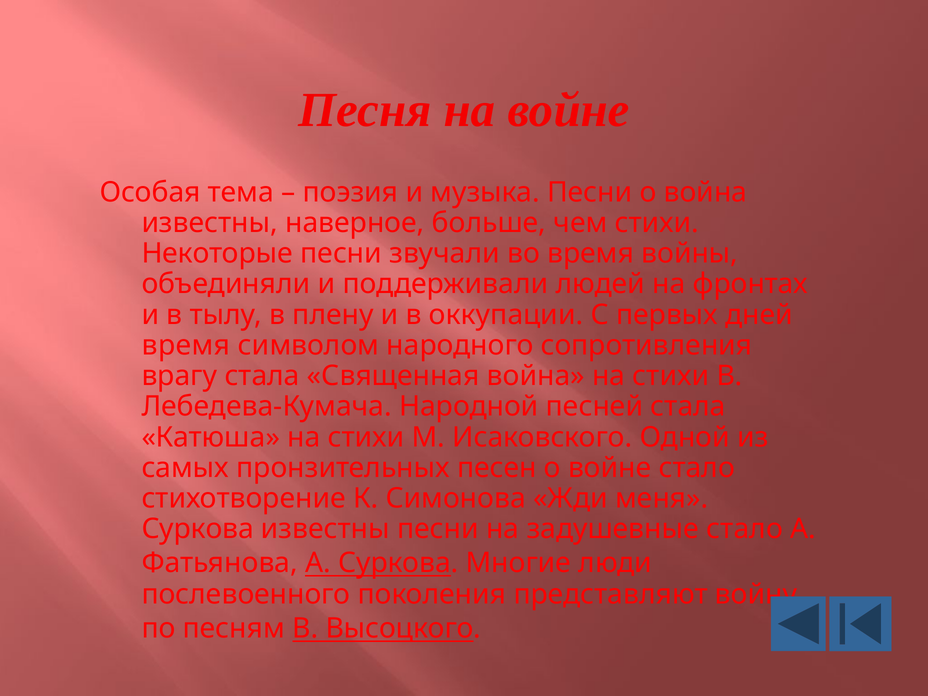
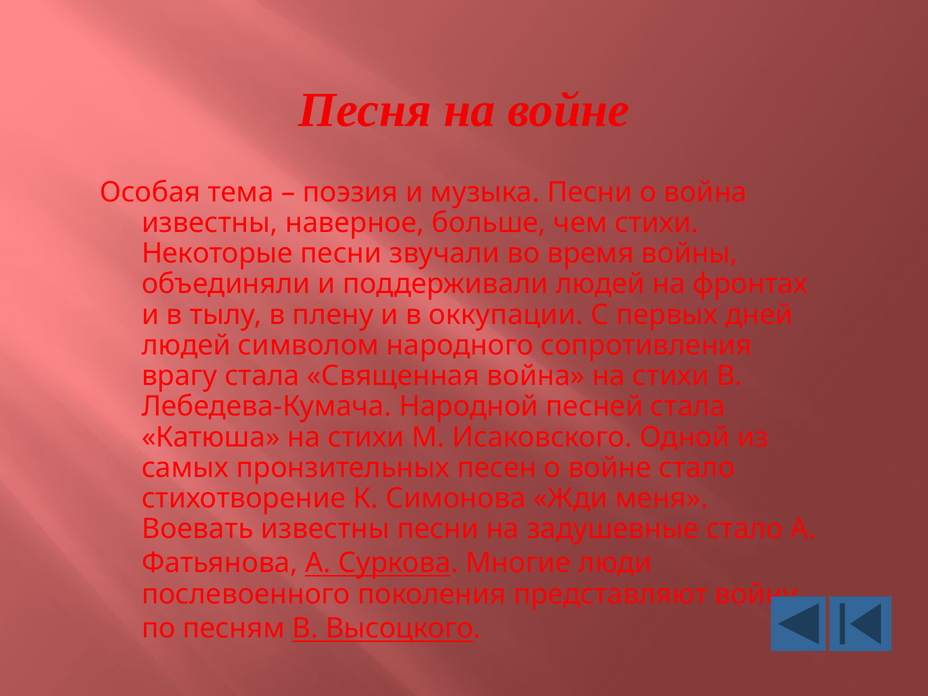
время: время -> людей (186, 345)
Суркова: Суркова -> Воевать (197, 529)
